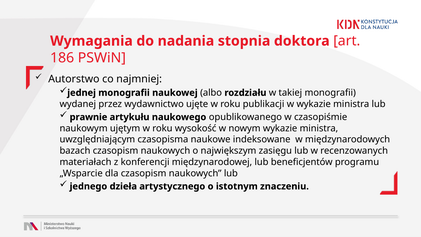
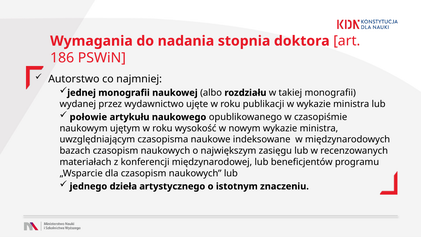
prawnie: prawnie -> połowie (88, 117)
